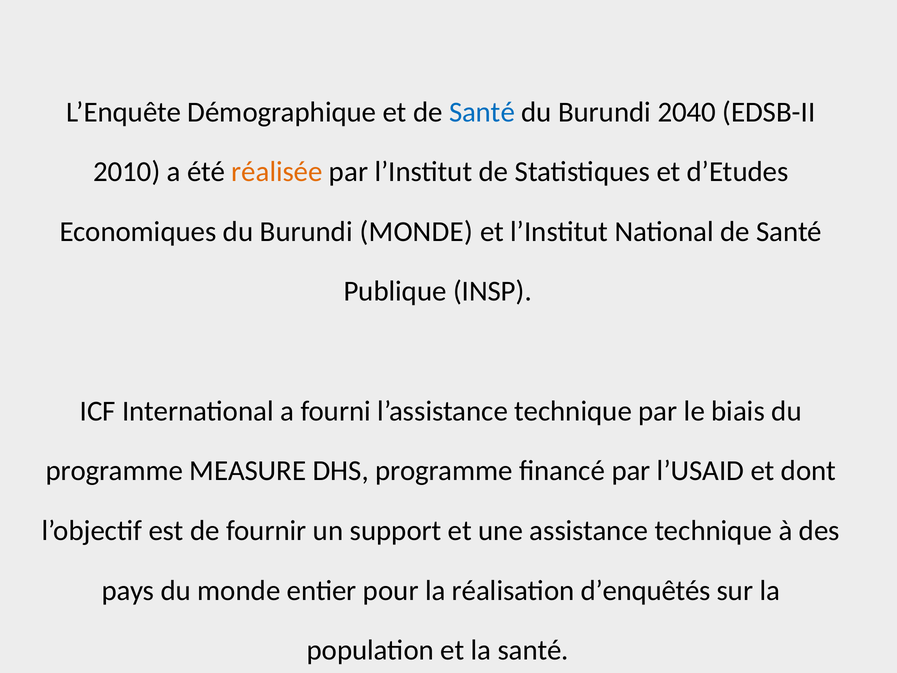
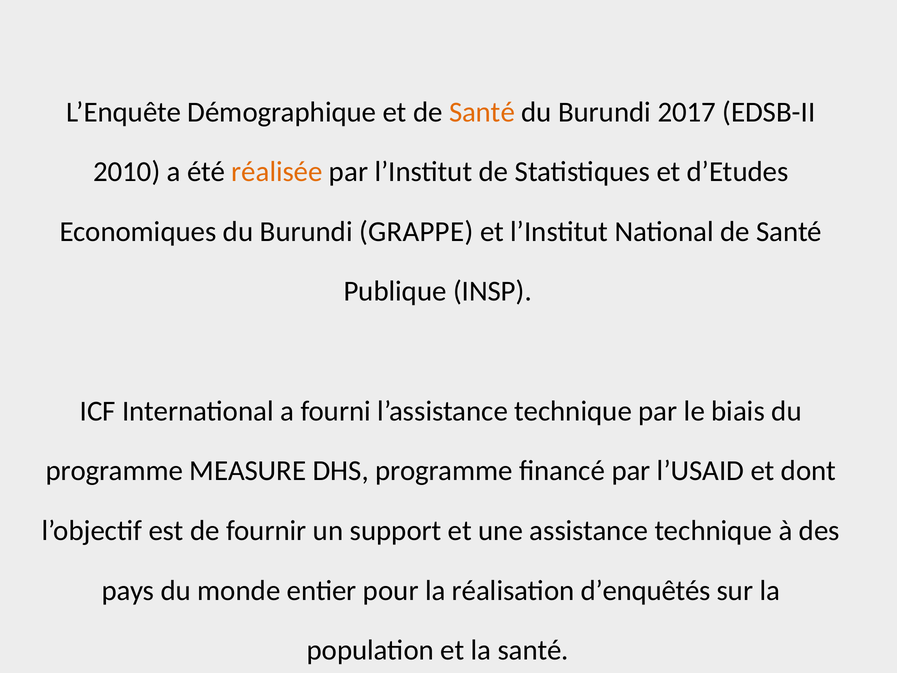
Santé colour: blue -> orange (482, 112)
2040: 2040 -> 2017 (687, 112)
Burundi MONDE: MONDE -> GRAPPE (416, 232)
